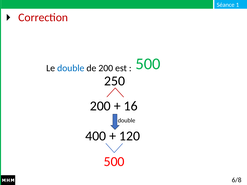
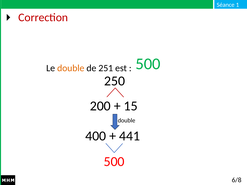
double colour: blue -> orange (71, 68)
de 200: 200 -> 251 (106, 68)
16: 16 -> 15 (131, 106)
120: 120 -> 441 (130, 136)
